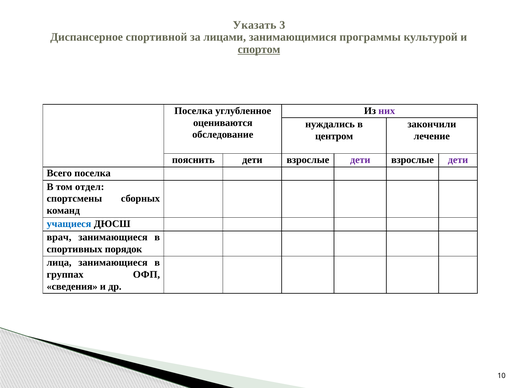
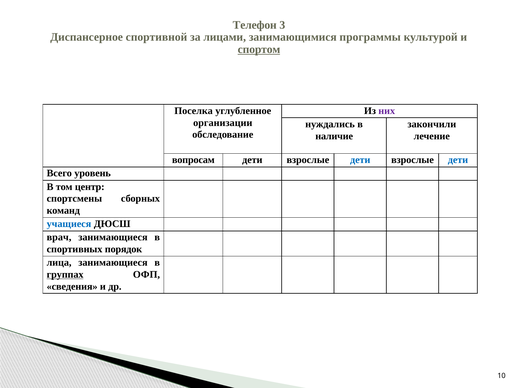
Указать: Указать -> Телефон (255, 25)
оцениваются: оцениваются -> организации (223, 123)
центром: центром -> наличие (334, 136)
пояснить: пояснить -> вопросам (193, 160)
дети colour: purple -> blue (360, 160)
дети colour: purple -> blue (458, 160)
Всего поселка: поселка -> уровень (93, 174)
отдел: отдел -> центр (90, 187)
группах underline: none -> present (65, 275)
